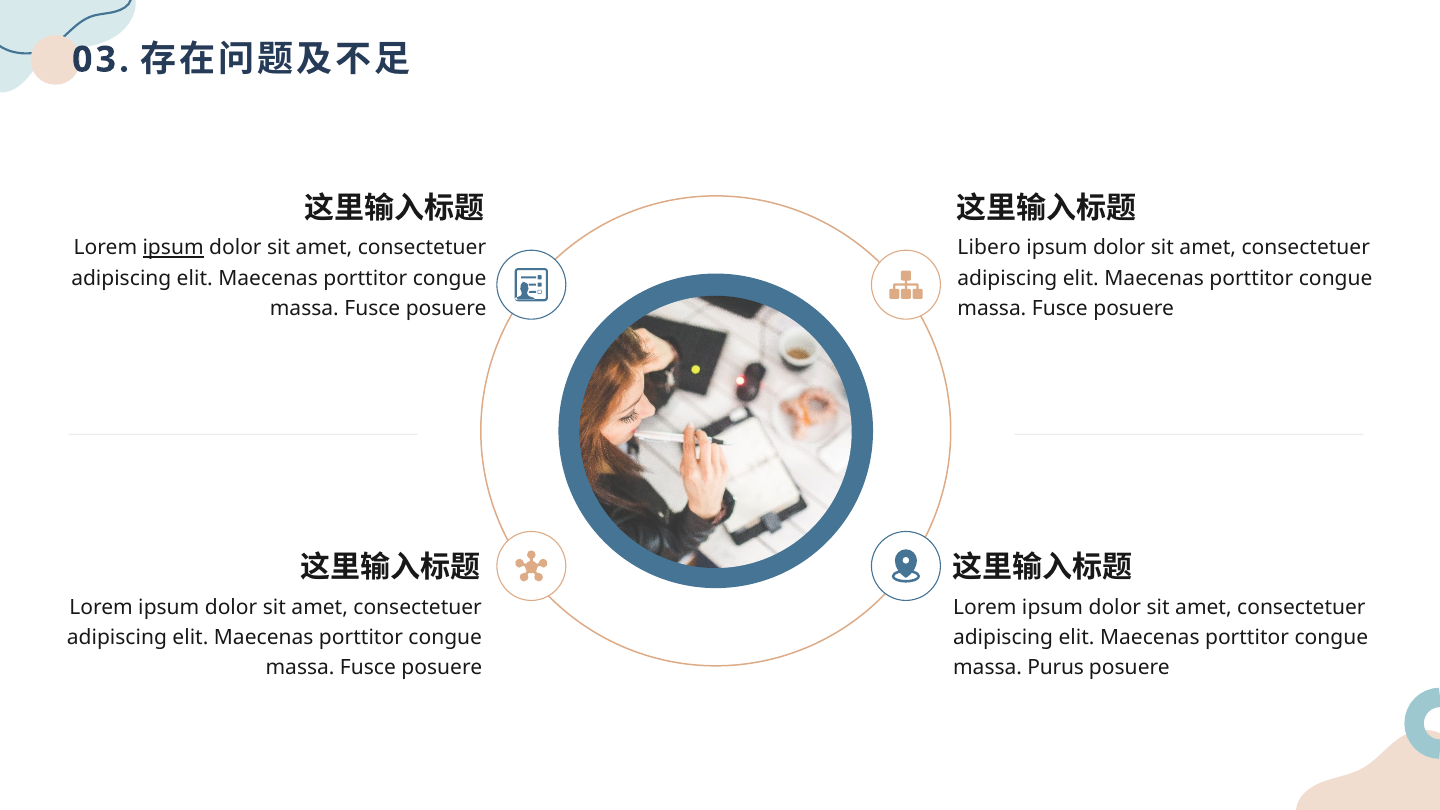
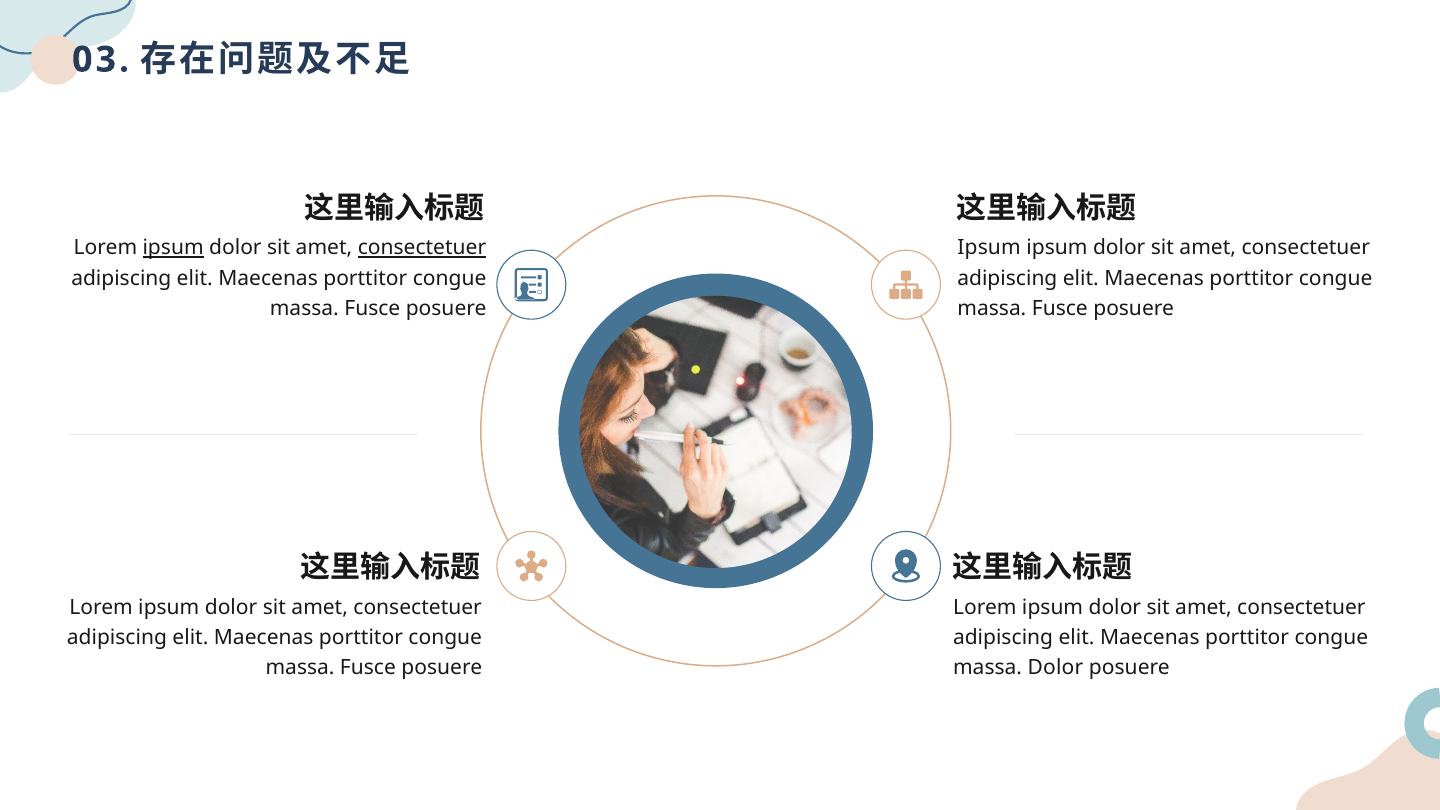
consectetuer underline: none -> present (422, 248)
Libero: Libero -> Ipsum (989, 248)
massa Purus: Purus -> Dolor (1055, 668)
